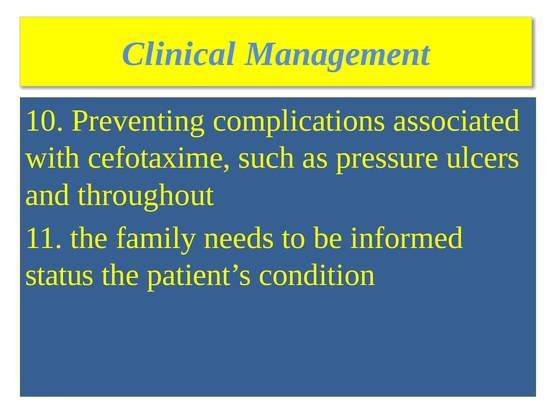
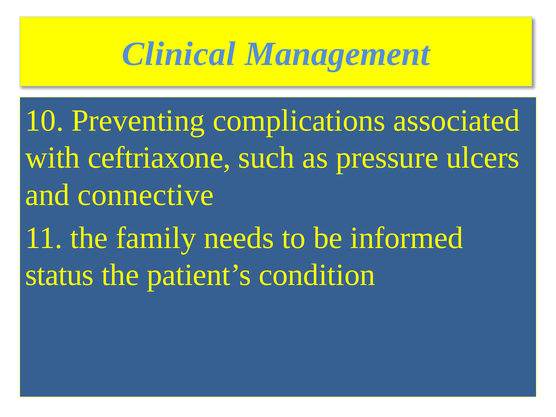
cefotaxime: cefotaxime -> ceftriaxone (159, 158)
throughout: throughout -> connective (146, 195)
